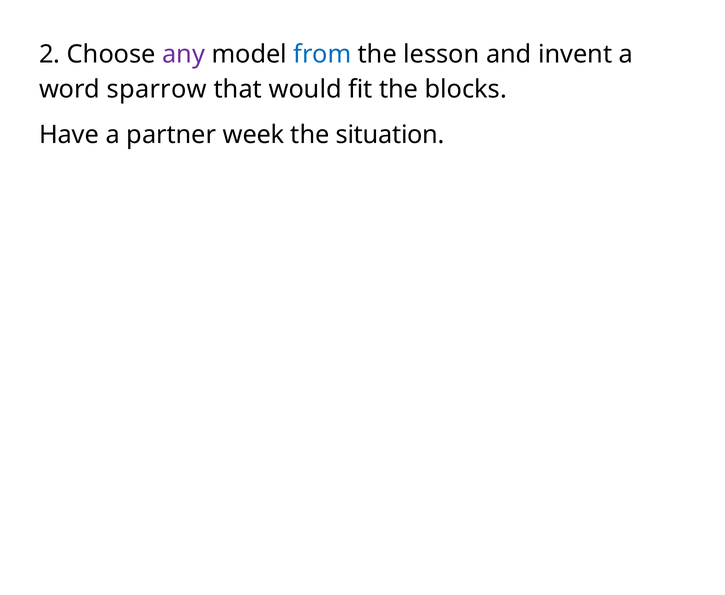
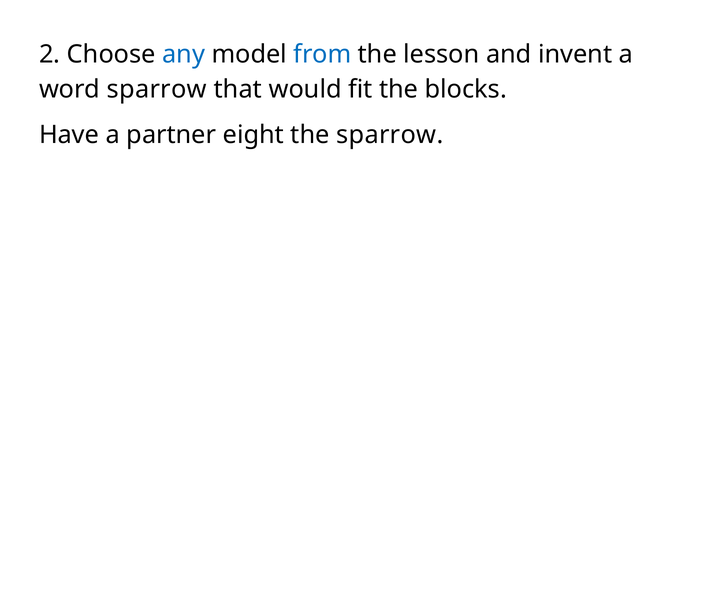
any colour: purple -> blue (184, 54)
week: week -> eight (253, 135)
the situation: situation -> sparrow (390, 135)
